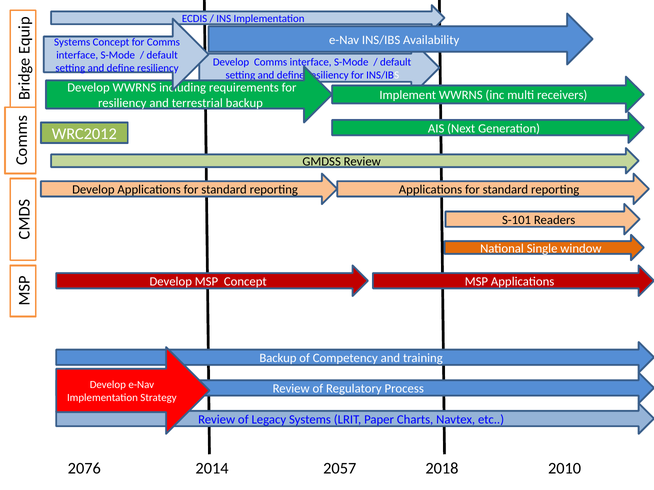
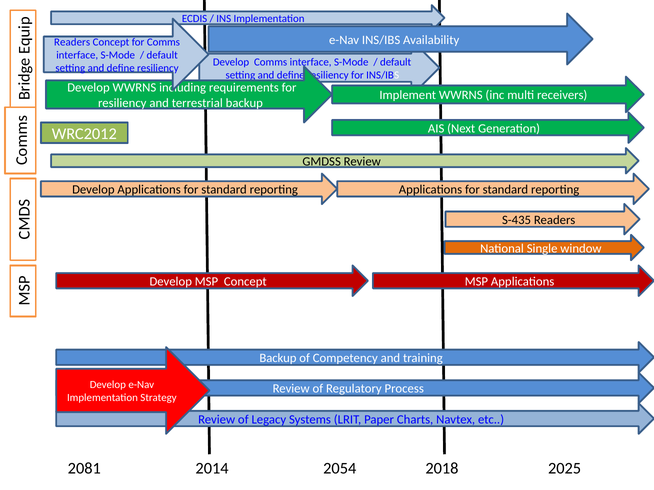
Systems: Systems -> Readers (72, 42)
S-101: S-101 -> S-435 (517, 220)
2076: 2076 -> 2081 (84, 469)
2057: 2057 -> 2054 (340, 469)
2010: 2010 -> 2025 (565, 469)
